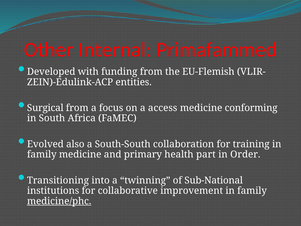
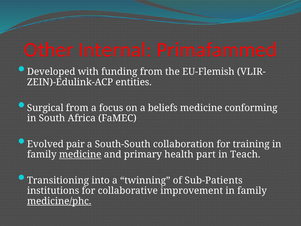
access: access -> beliefs (163, 108)
also: also -> pair (75, 144)
medicine underline: none -> present (80, 154)
Order: Order -> Teach (245, 154)
Sub-National: Sub-National -> Sub-Patients (214, 180)
